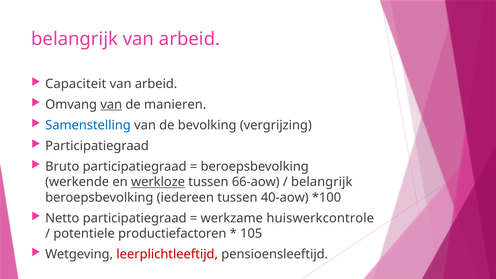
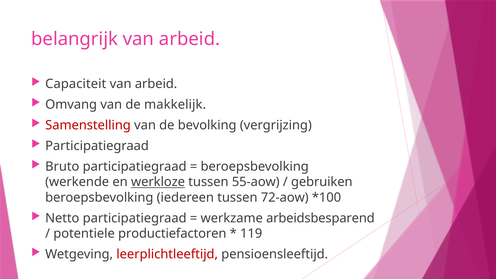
van underline: present -> none (111, 105)
manieren: manieren -> makkelijk (175, 105)
Samenstelling colour: blue -> red (88, 125)
66-aow: 66-aow -> 55-aow (256, 182)
belangrijk: belangrijk -> gebruiken (322, 182)
40-aow: 40-aow -> 72-aow (285, 198)
huiswerkcontrole: huiswerkcontrole -> arbeidsbesparend (320, 218)
105: 105 -> 119 (251, 234)
